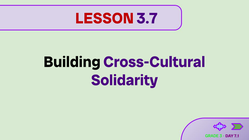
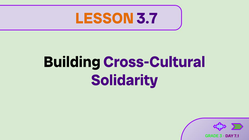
LESSON colour: red -> orange (104, 18)
